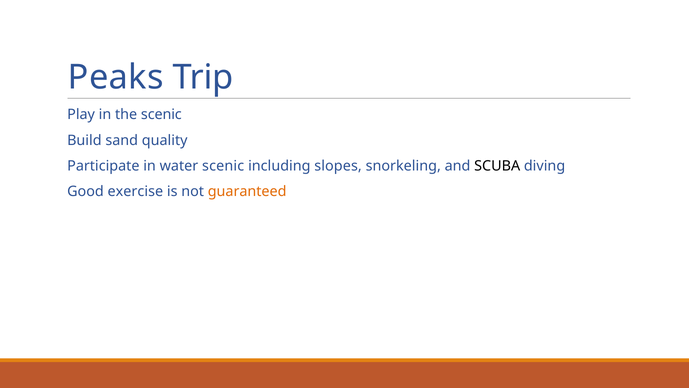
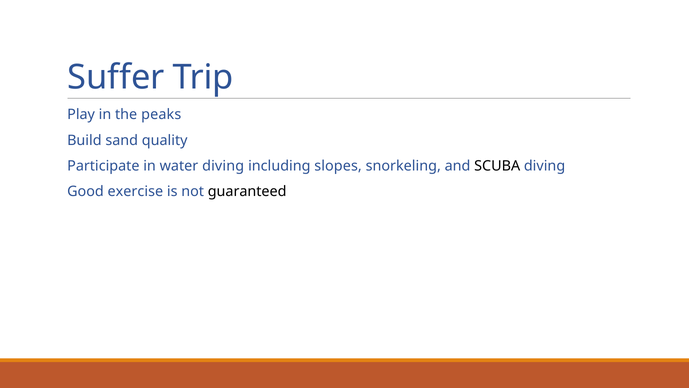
Peaks: Peaks -> Suffer (116, 77)
the scenic: scenic -> peaks (161, 115)
water scenic: scenic -> diving (223, 166)
guaranteed colour: orange -> black (247, 191)
